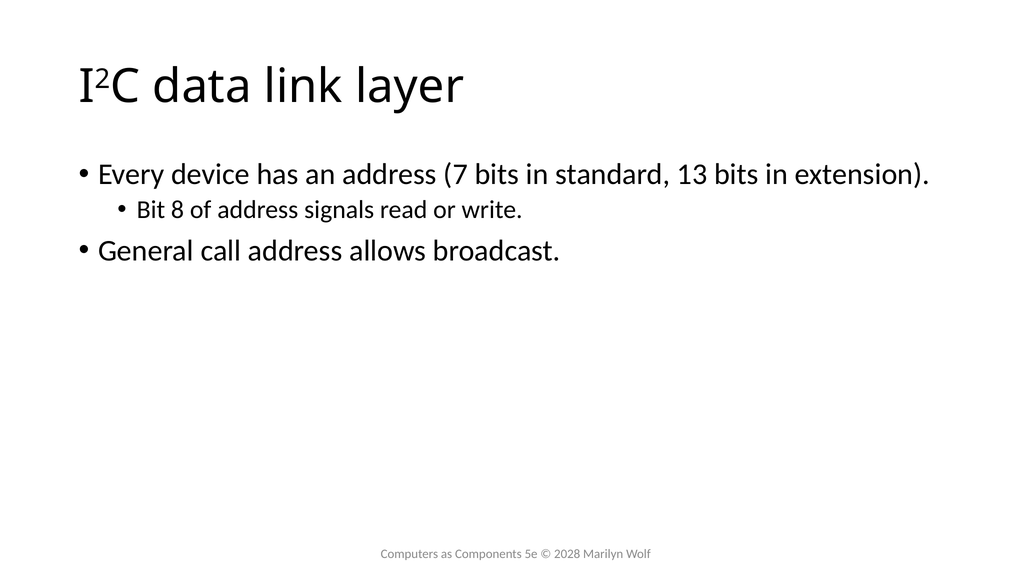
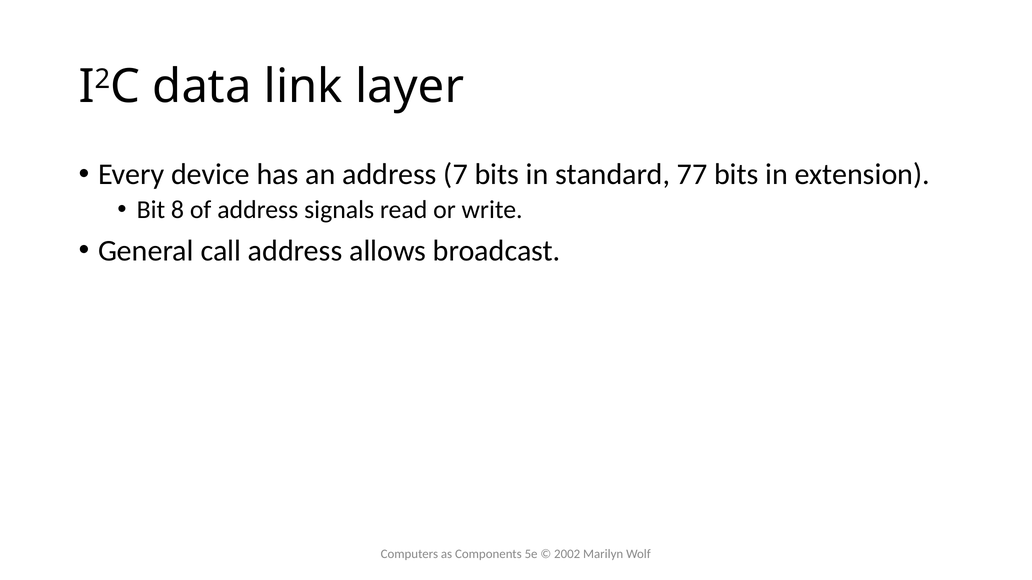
13: 13 -> 77 (692, 174)
2028: 2028 -> 2002 (567, 554)
